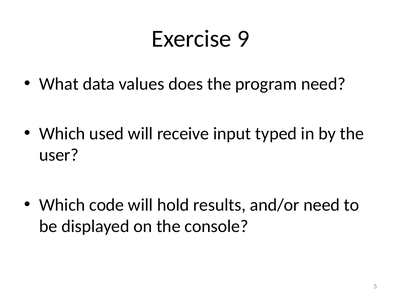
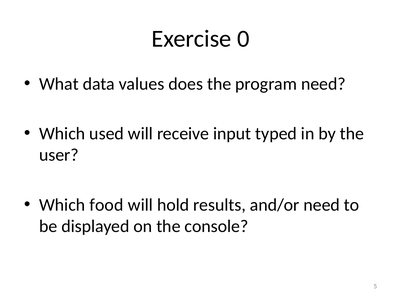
9: 9 -> 0 (243, 39)
code: code -> food (107, 205)
